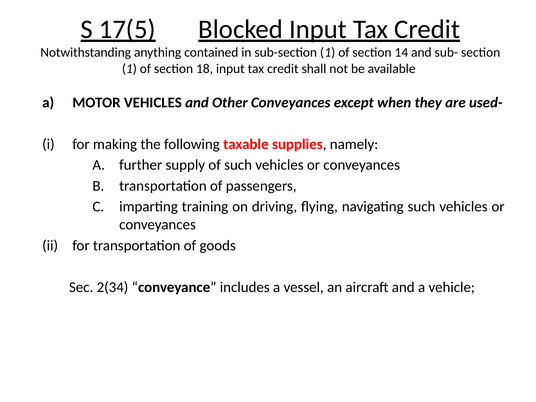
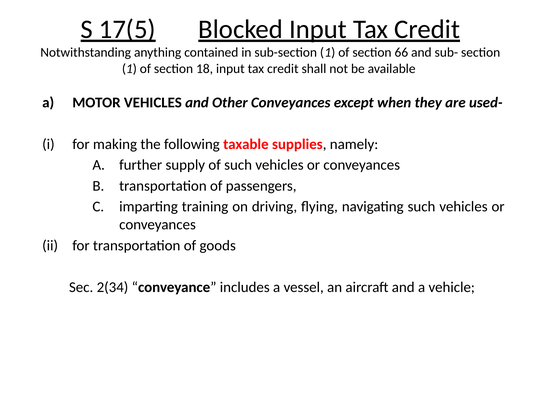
14: 14 -> 66 (401, 53)
